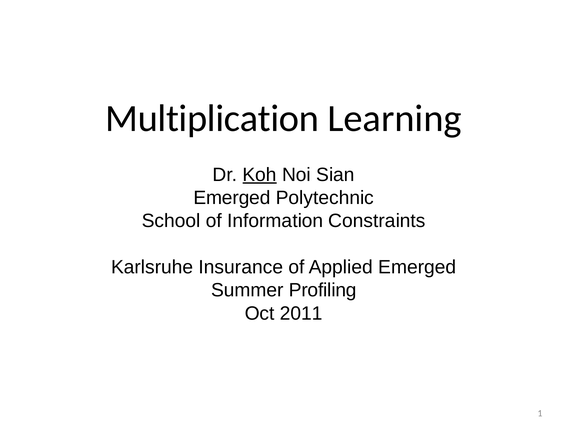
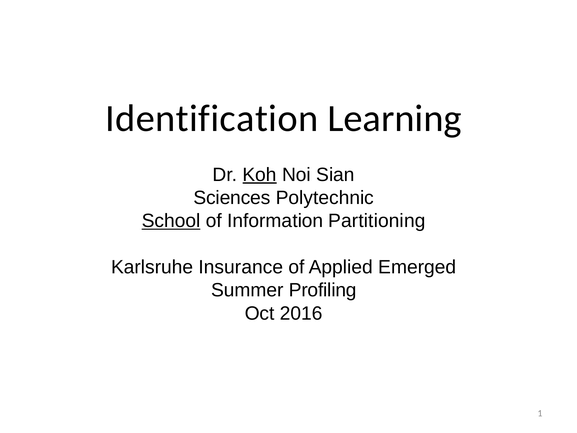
Multiplication: Multiplication -> Identification (212, 118)
Emerged: Emerged -> Sciences (232, 198)
School underline: none -> present (171, 221)
Constraints: Constraints -> Partitioning (377, 221)
2011: 2011 -> 2016 (301, 313)
